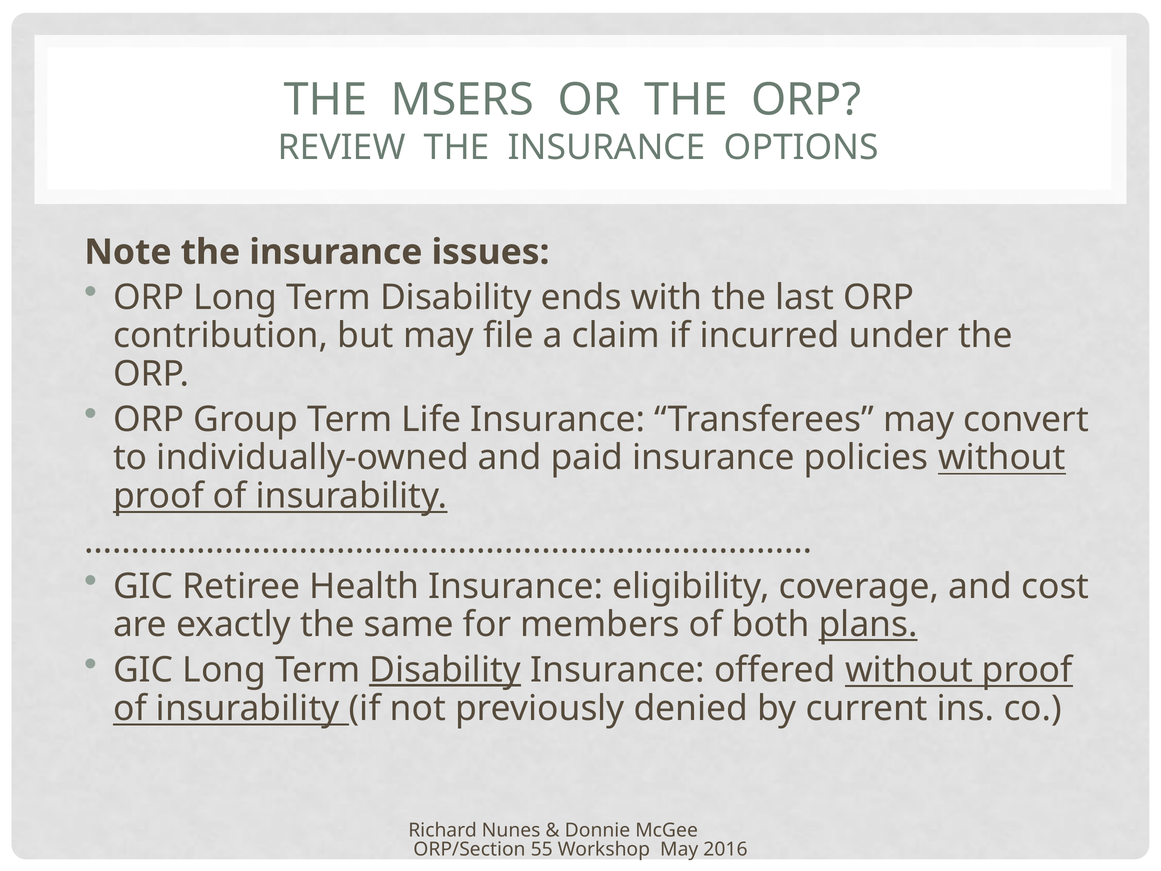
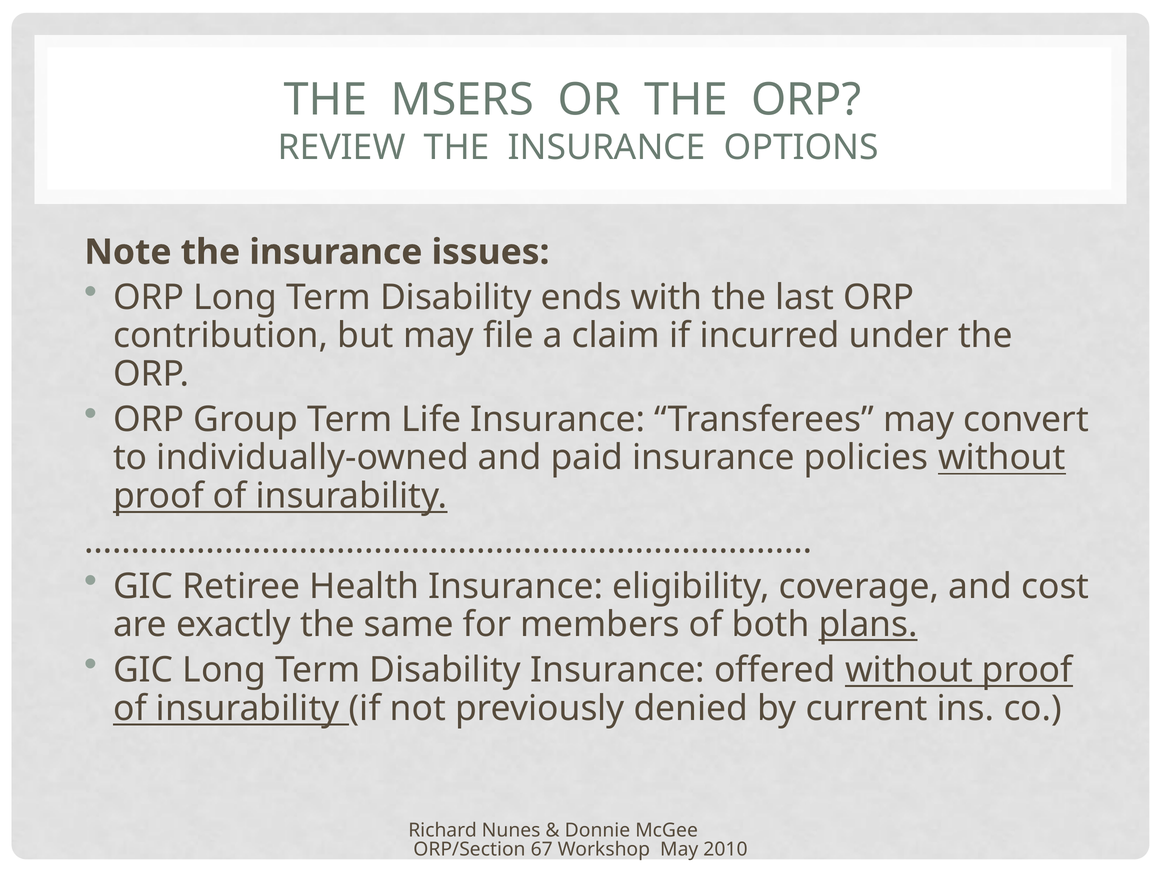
Disability underline: present -> none (445, 670)
55: 55 -> 67 (542, 849)
2016: 2016 -> 2010 (725, 849)
